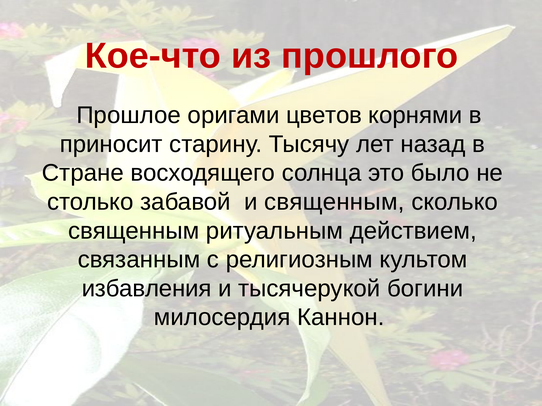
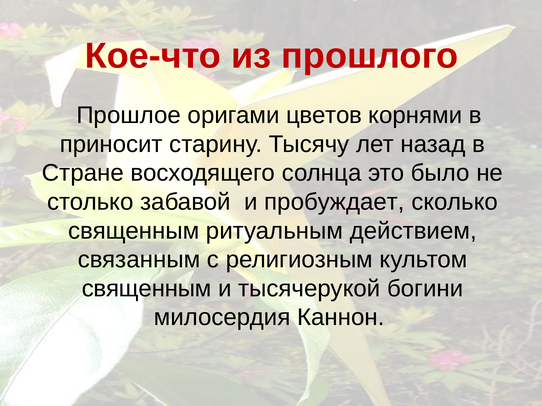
и священным: священным -> пробуждает (334, 202)
избавления: избавления -> священным (147, 289)
